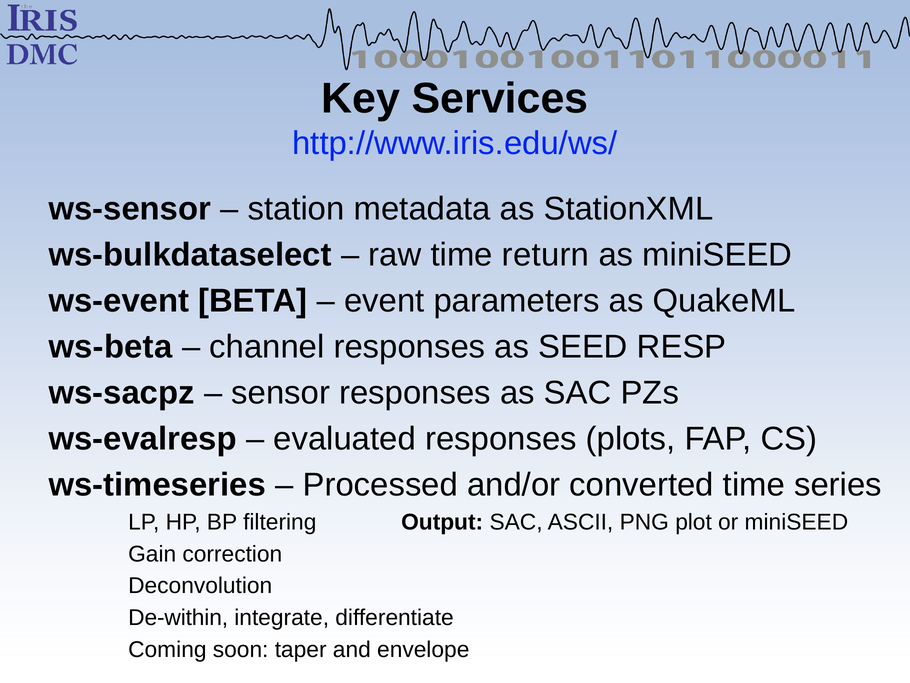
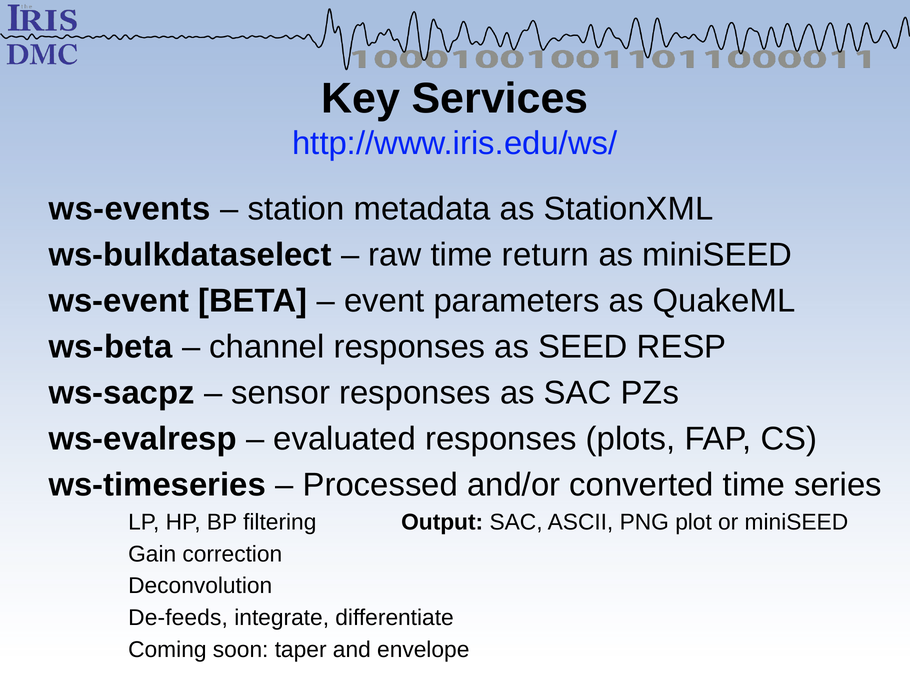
ws-sensor: ws-sensor -> ws-events (130, 209)
De-within: De-within -> De-feeds (178, 617)
